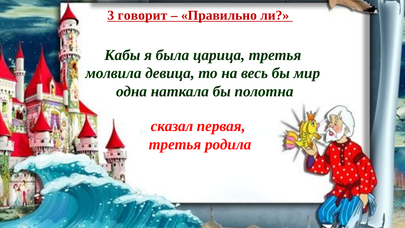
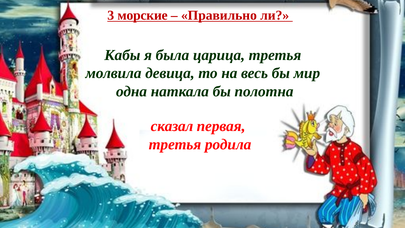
говорит: говорит -> морские (143, 15)
